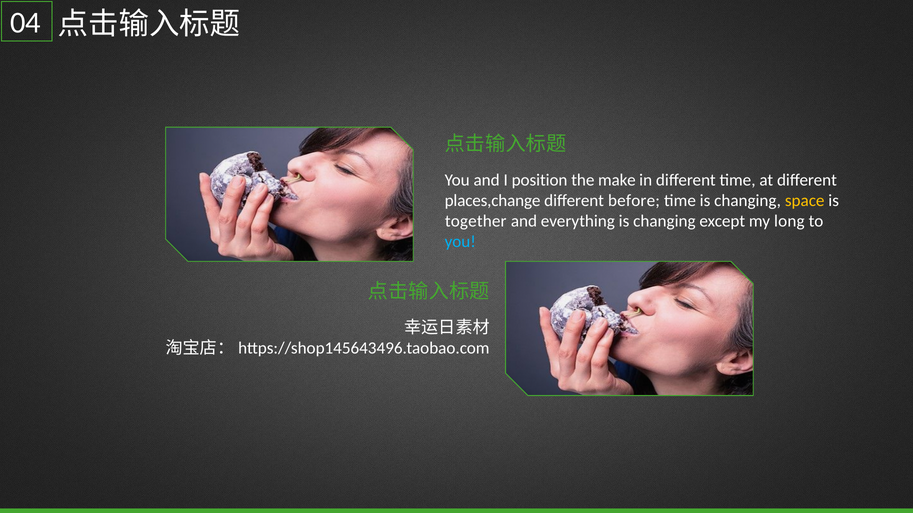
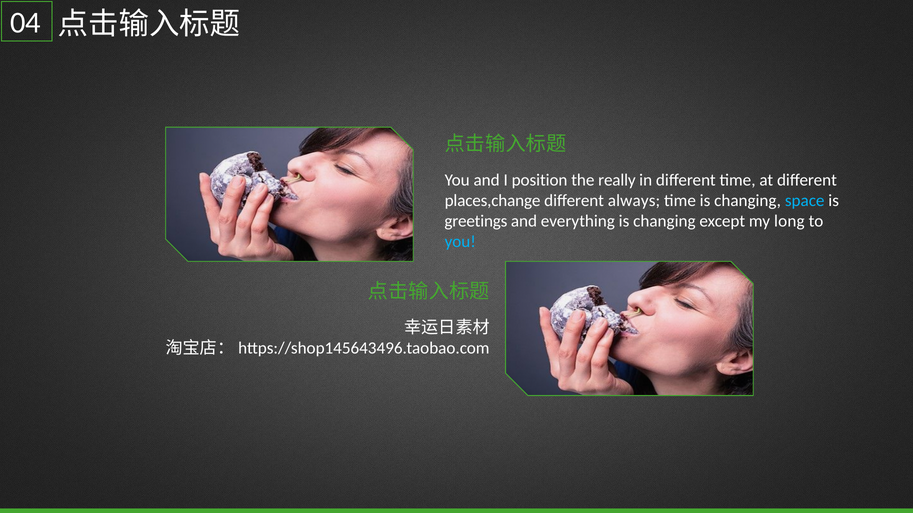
make: make -> really (617, 180)
before: before -> always (634, 201)
space colour: yellow -> light blue (805, 201)
together: together -> greetings (476, 221)
